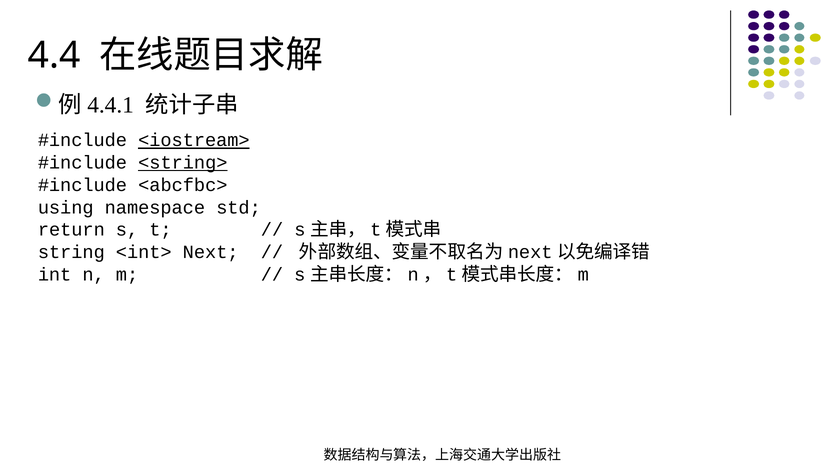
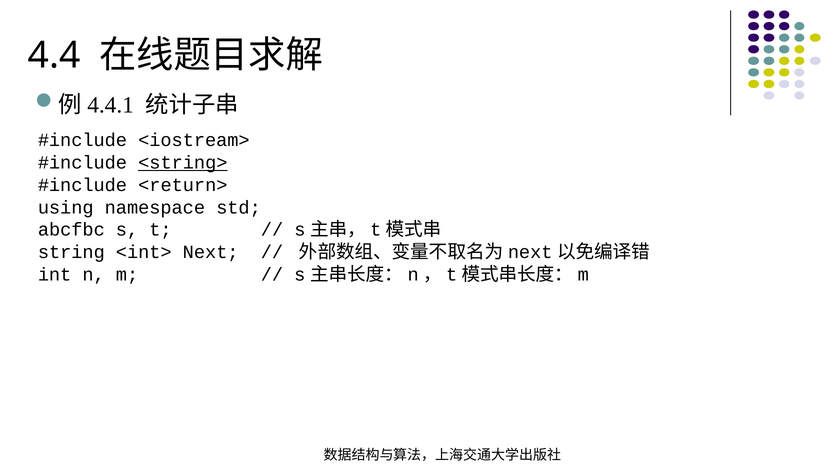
<iostream> underline: present -> none (194, 140)
<abcfbc>: <abcfbc> -> <return> (183, 185)
return: return -> abcfbc (71, 230)
